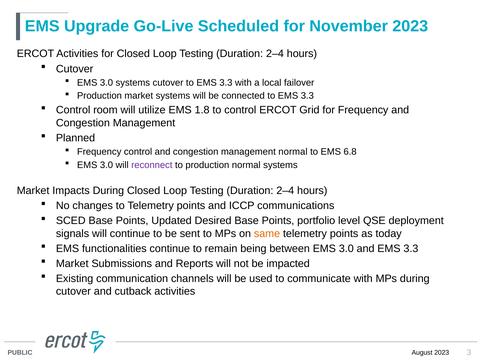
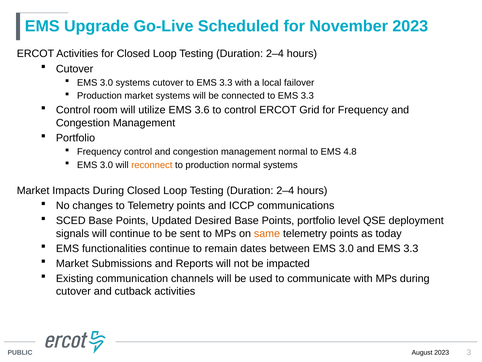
1.8: 1.8 -> 3.6 (202, 110)
Planned: Planned -> Portfolio (76, 138)
6.8: 6.8 -> 4.8 (350, 152)
reconnect colour: purple -> orange (152, 165)
being: being -> dates (253, 248)
